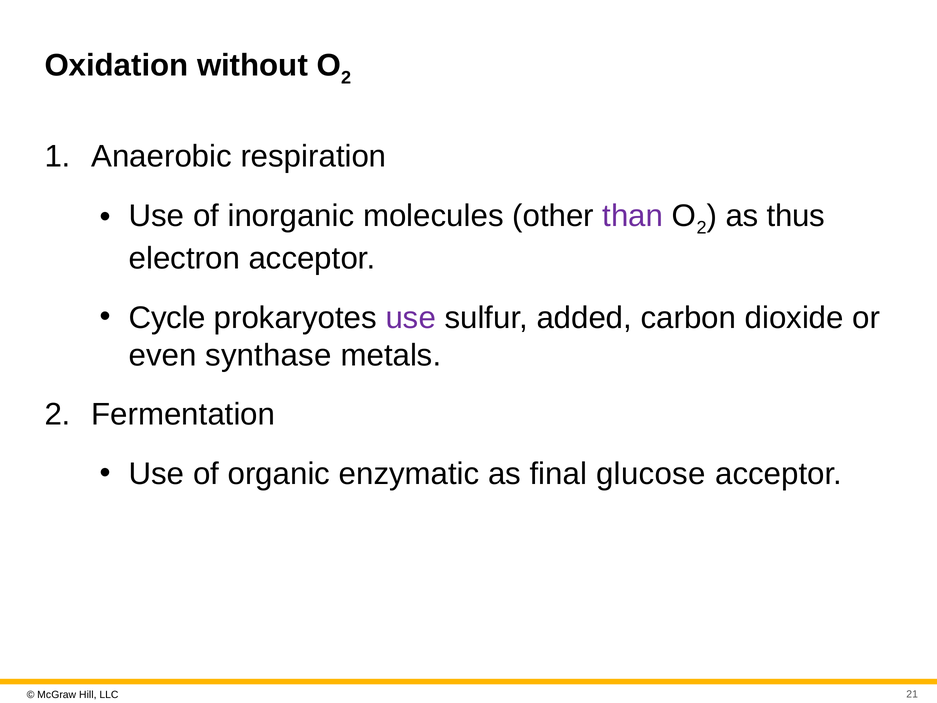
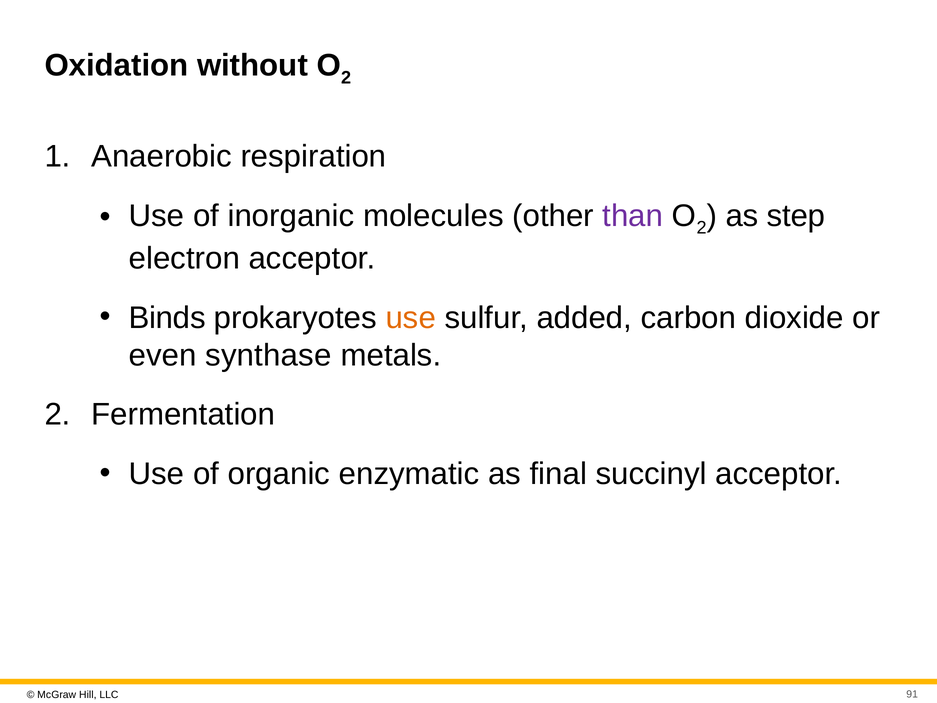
thus: thus -> step (796, 216)
Cycle: Cycle -> Binds (167, 318)
use colour: purple -> orange (411, 318)
glucose: glucose -> succinyl (651, 474)
21: 21 -> 91 (912, 694)
